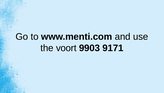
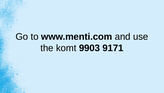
voort: voort -> komt (66, 48)
